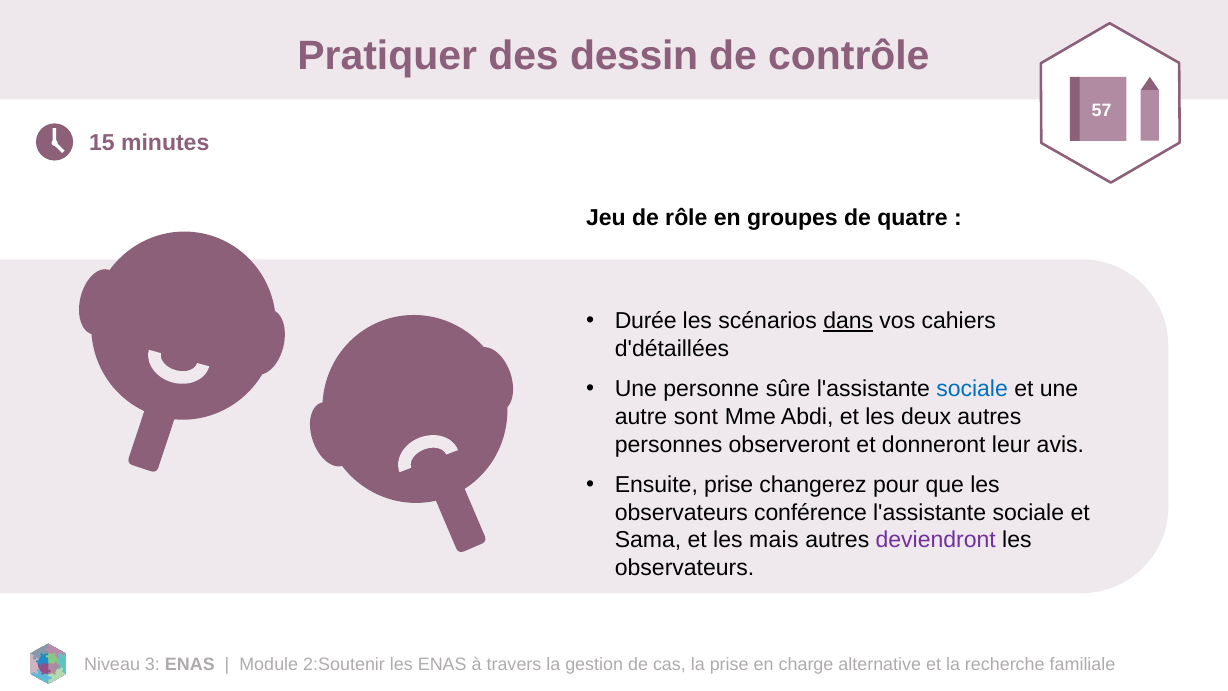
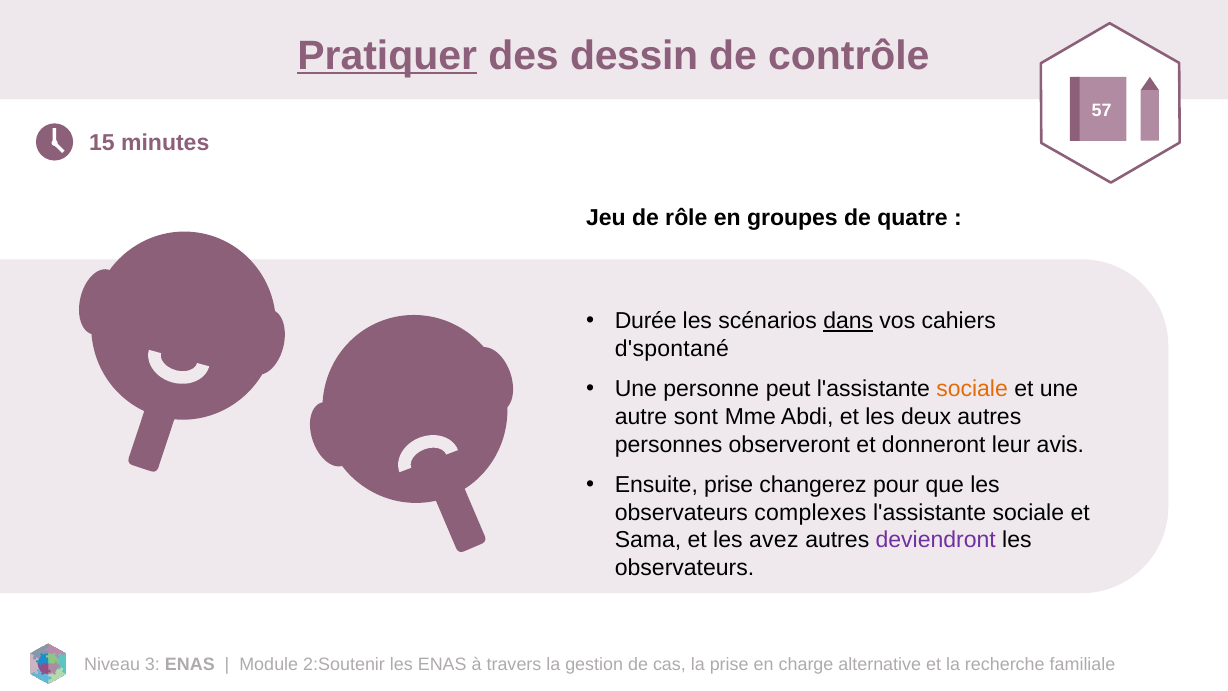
Pratiquer underline: none -> present (387, 56)
d'détaillées: d'détaillées -> d'spontané (672, 349)
sûre: sûre -> peut (788, 389)
sociale colour: blue -> orange (972, 389)
conférence: conférence -> complexes (810, 512)
mais: mais -> avez (774, 540)
